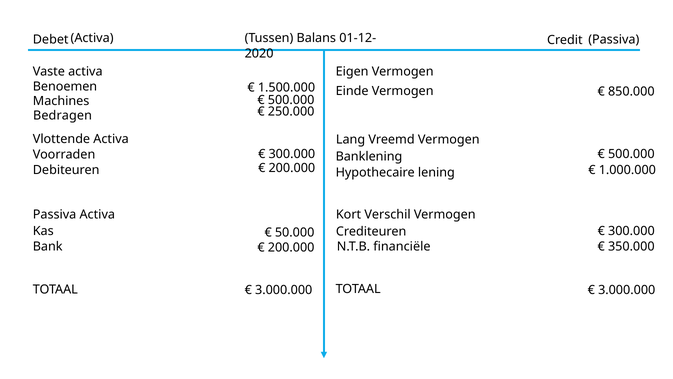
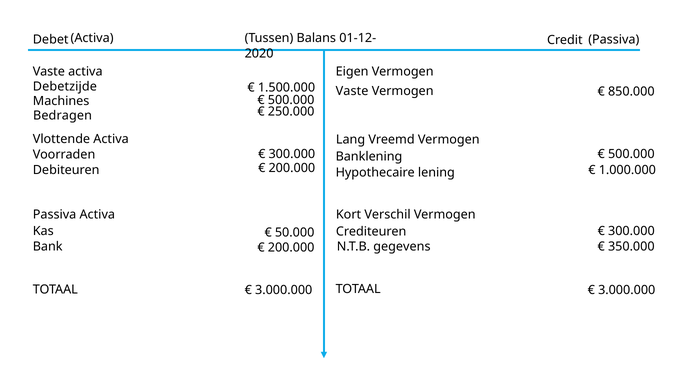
Benoemen: Benoemen -> Debetzijde (65, 87)
Einde: Einde -> Vaste (352, 91)
financiële: financiële -> gegevens (402, 246)
